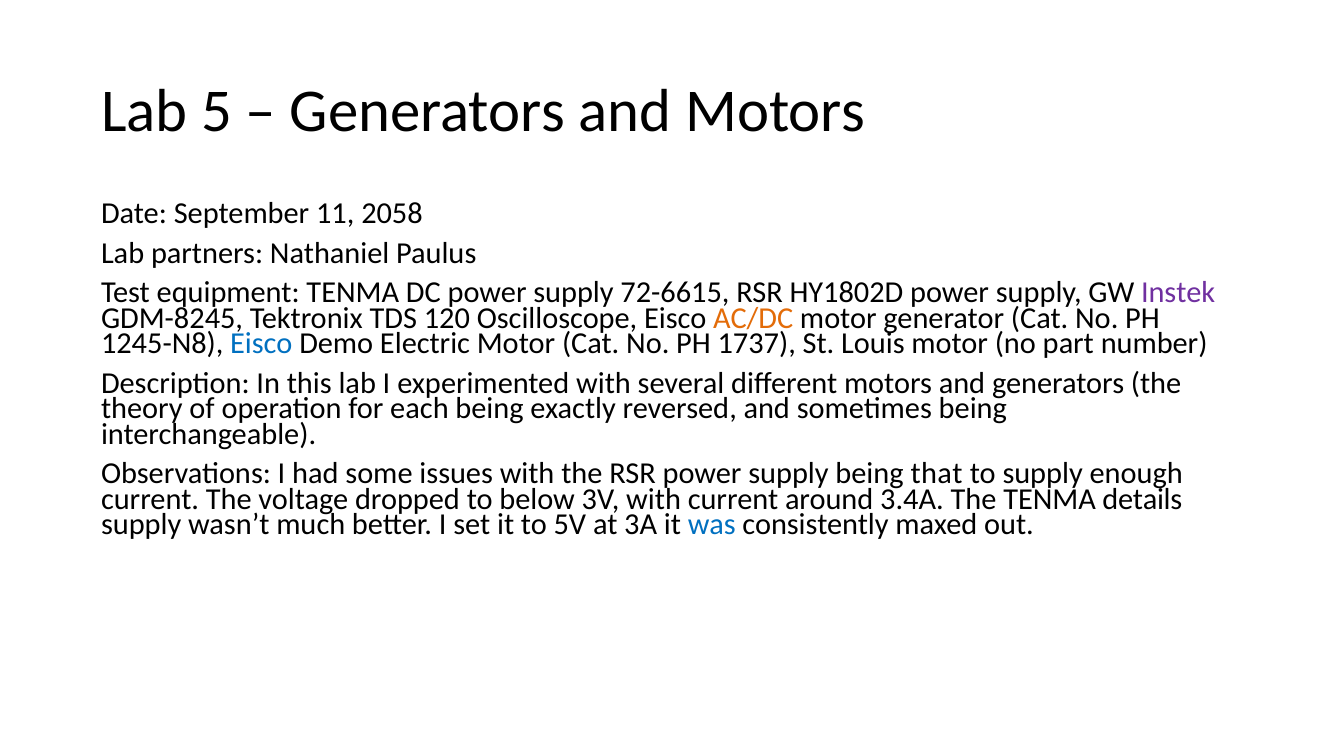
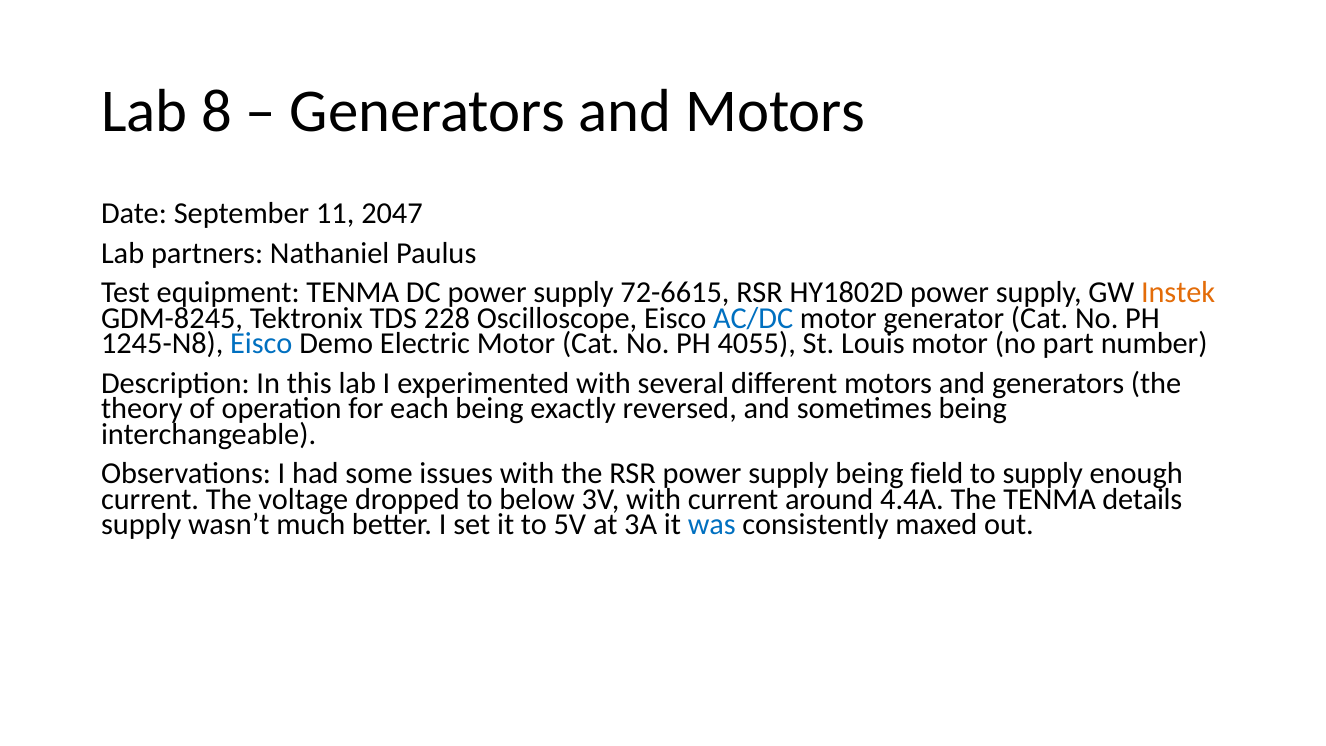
5: 5 -> 8 (217, 111)
2058: 2058 -> 2047 (392, 214)
Instek colour: purple -> orange (1178, 293)
120: 120 -> 228 (447, 318)
AC/DC colour: orange -> blue (753, 318)
1737: 1737 -> 4055 (757, 344)
that: that -> field (937, 473)
3.4A: 3.4A -> 4.4A (912, 499)
